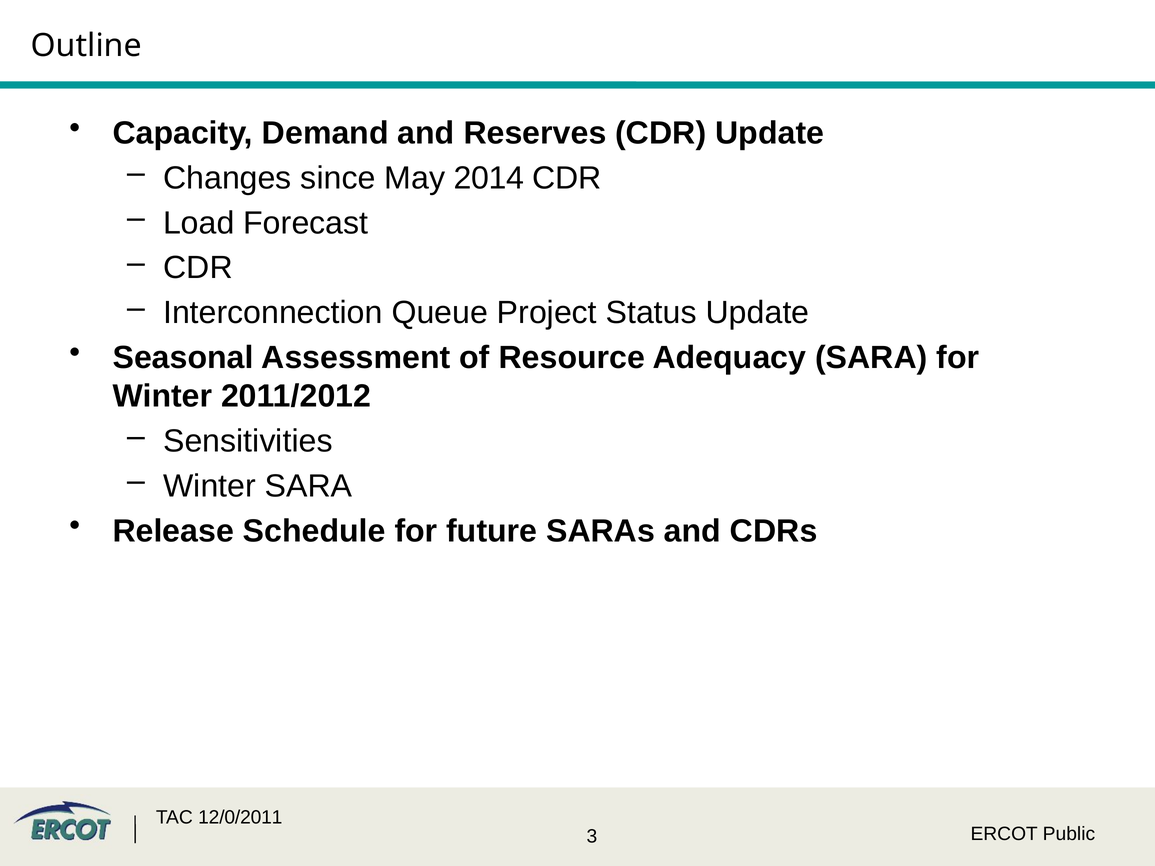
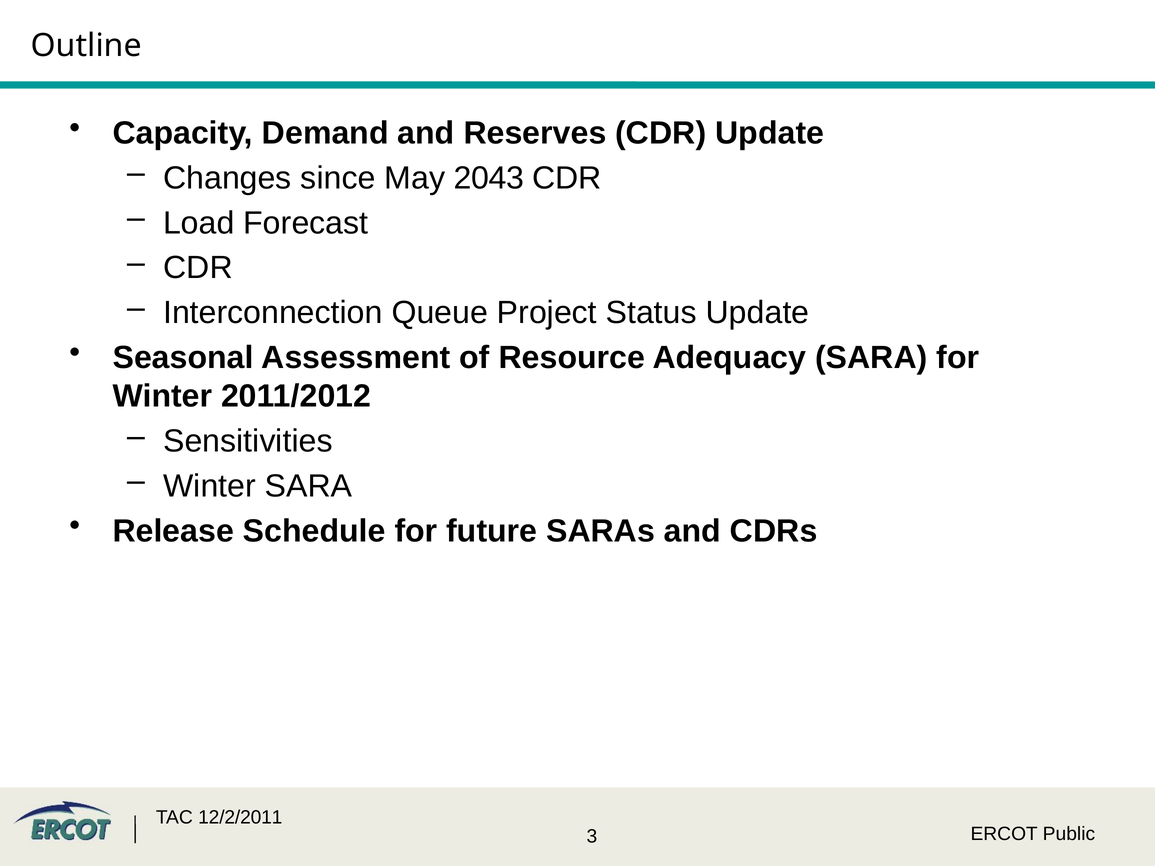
2014: 2014 -> 2043 (489, 178)
12/0/2011: 12/0/2011 -> 12/2/2011 (240, 818)
